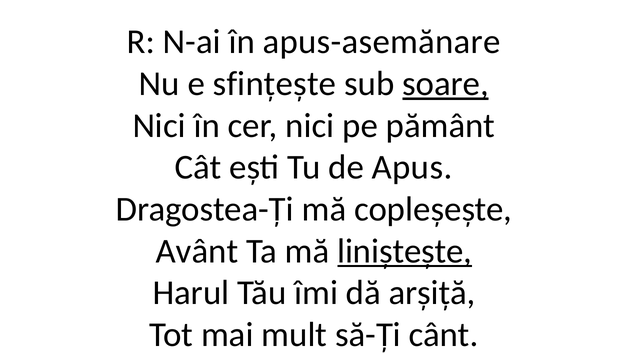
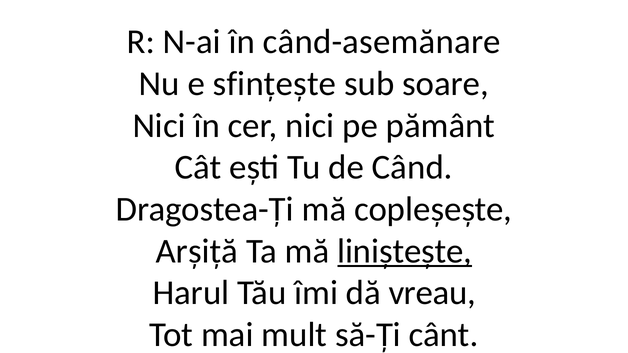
apus-asemănare: apus-asemănare -> când-asemănare (382, 42)
soare underline: present -> none (446, 84)
Apus: Apus -> Când (412, 168)
Avânt: Avânt -> Arșiță (197, 251)
arșiță: arșiță -> vreau (432, 293)
